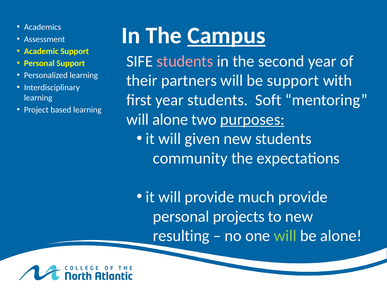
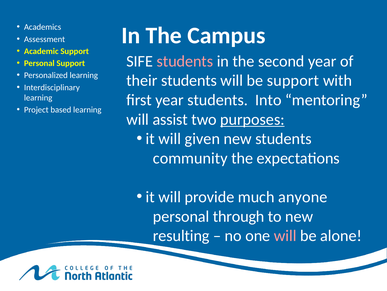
Campus underline: present -> none (226, 36)
their partners: partners -> students (189, 80)
Soft: Soft -> Into (268, 100)
will alone: alone -> assist (170, 119)
much provide: provide -> anyone (303, 197)
projects: projects -> through (239, 216)
will colour: light green -> pink (285, 235)
